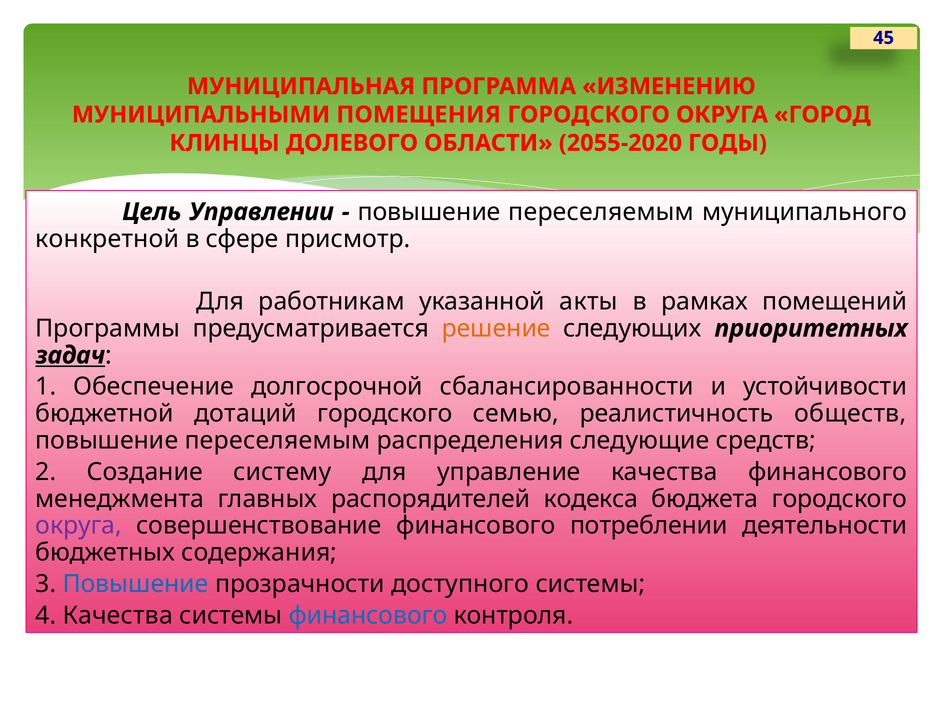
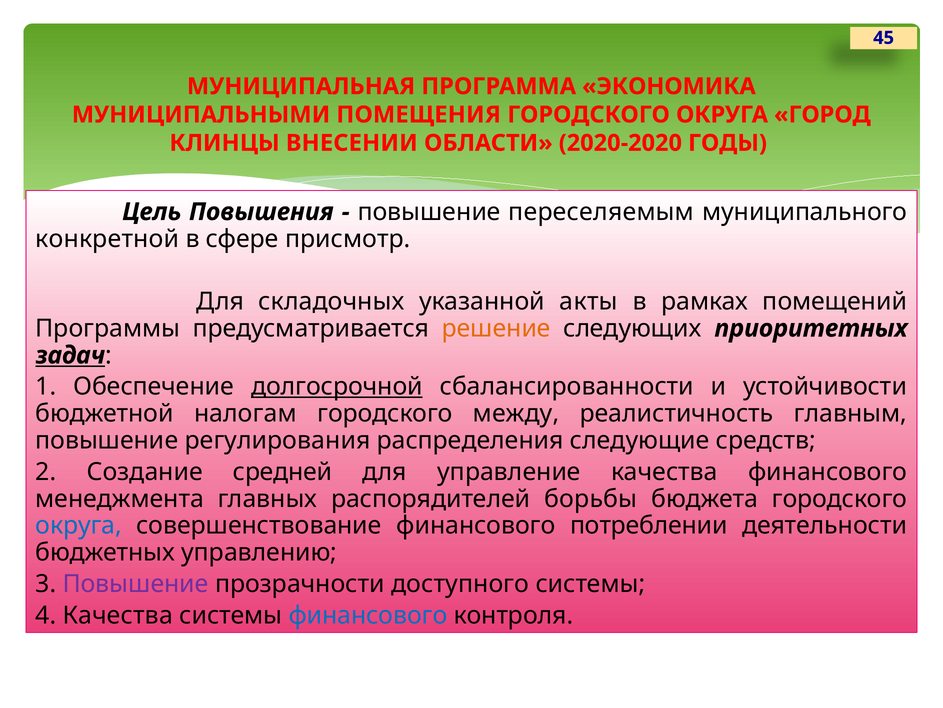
ИЗМЕНЕНИЮ: ИЗМЕНЕНИЮ -> ЭКОНОМИКА (669, 86)
ДОЛЕВОГО: ДОЛЕВОГО -> ВНЕСЕНИИ (352, 143)
2055-2020: 2055-2020 -> 2020-2020 (620, 143)
Управлении: Управлении -> Повышения (261, 212)
работникам: работникам -> складочных (332, 301)
долгосрочной underline: none -> present (337, 386)
дотаций: дотаций -> налогам (245, 413)
семью: семью -> между (516, 413)
обществ: обществ -> главным (850, 413)
переселяемым: переселяемым -> регулирования (278, 440)
систему: систему -> средней (283, 471)
кодекса: кодекса -> борьбы (591, 498)
округа colour: purple -> blue (79, 525)
содержания: содержания -> управлению (259, 552)
Повышение colour: blue -> purple (136, 583)
